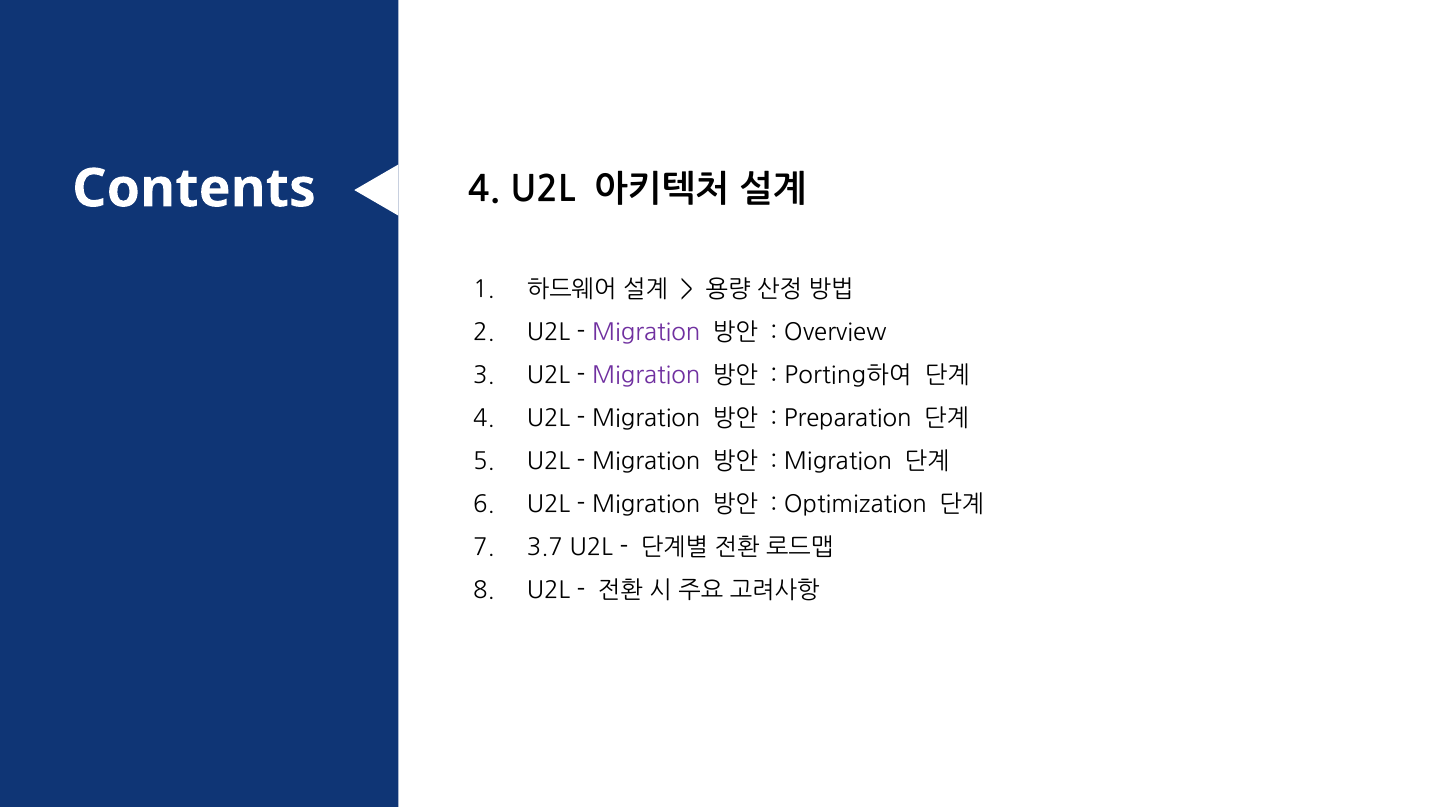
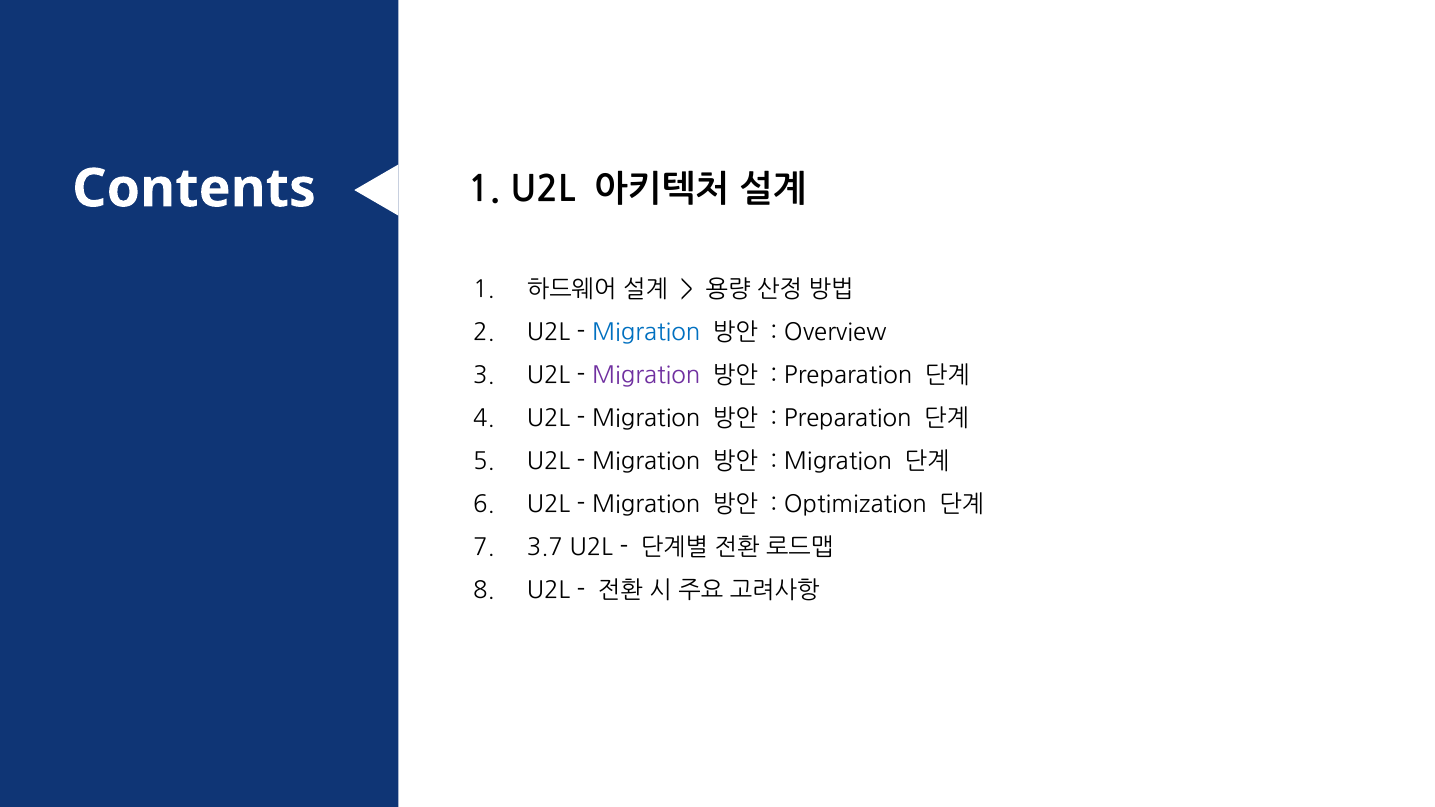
4: 4 -> 1 (484, 190)
Migration colour: purple -> blue (646, 333)
Porting하여: Porting하여 -> Preparation (848, 376)
